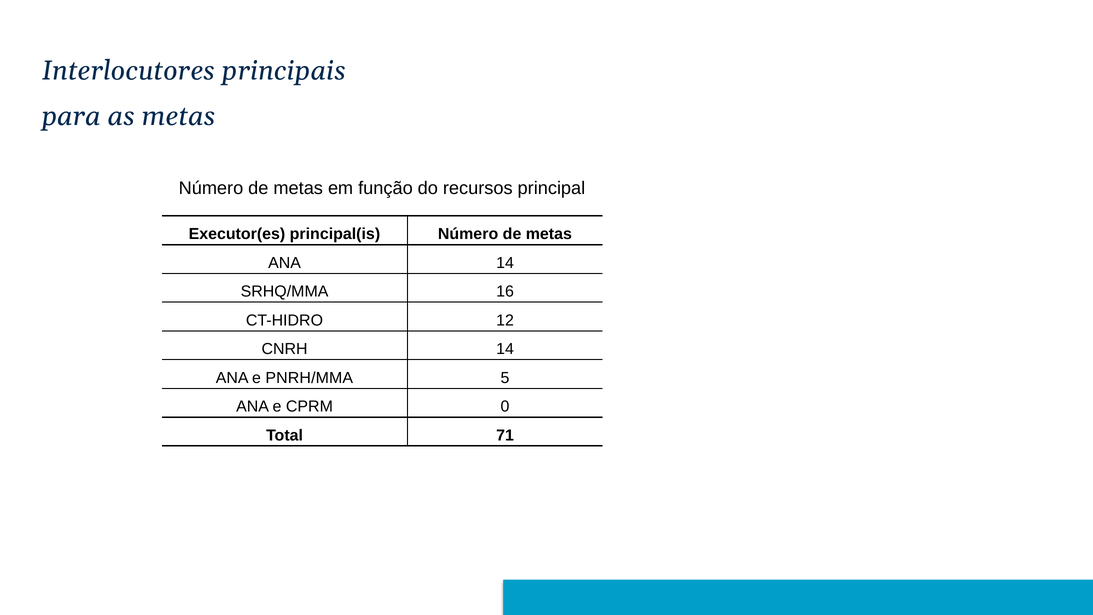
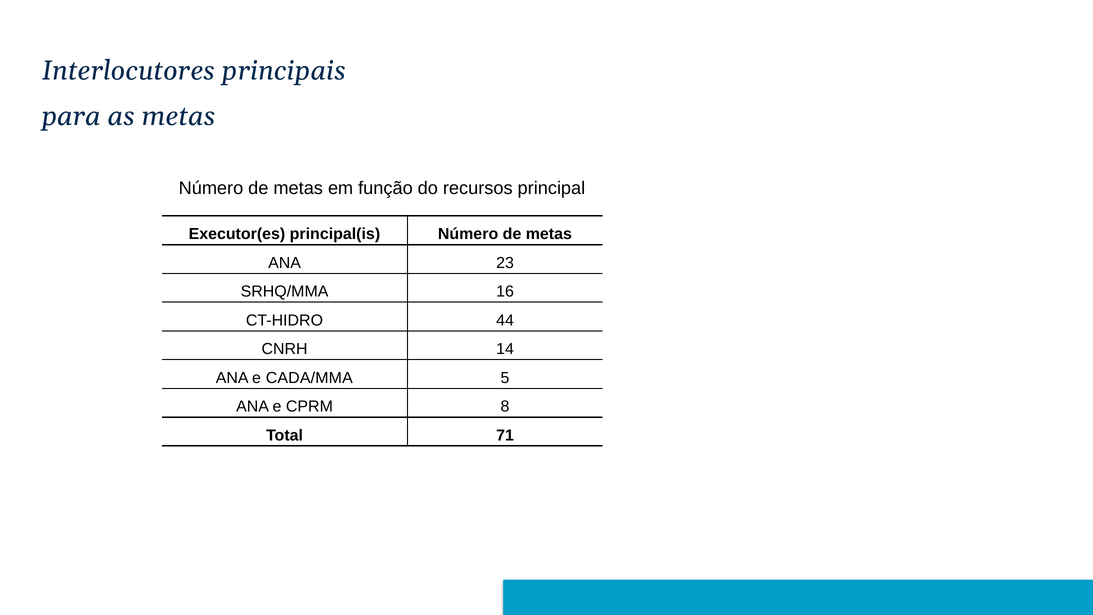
ANA 14: 14 -> 23 (505, 263)
12: 12 -> 44 (505, 320)
PNRH/MMA: PNRH/MMA -> CADA/MMA (309, 378)
0: 0 -> 8 (505, 406)
